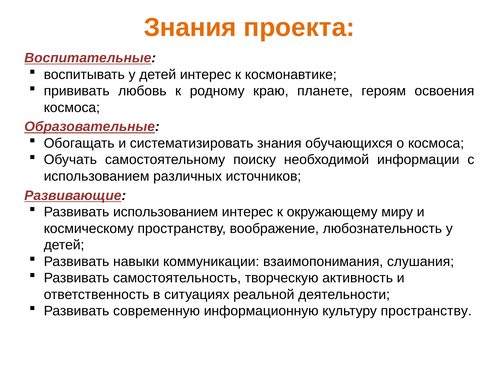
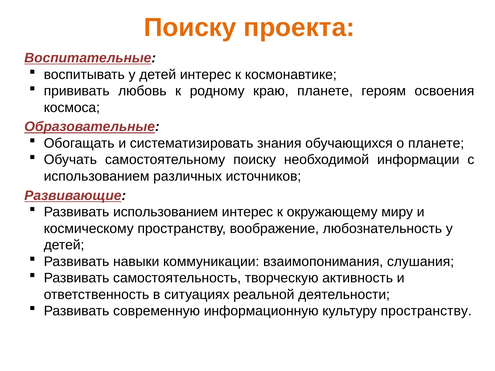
Знания: Знания -> Поиску (190, 28)
о космоса: космоса -> планете (436, 143)
